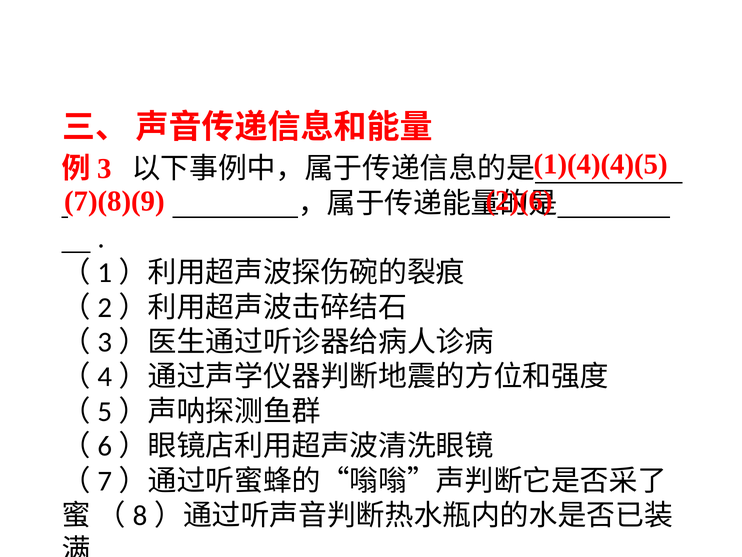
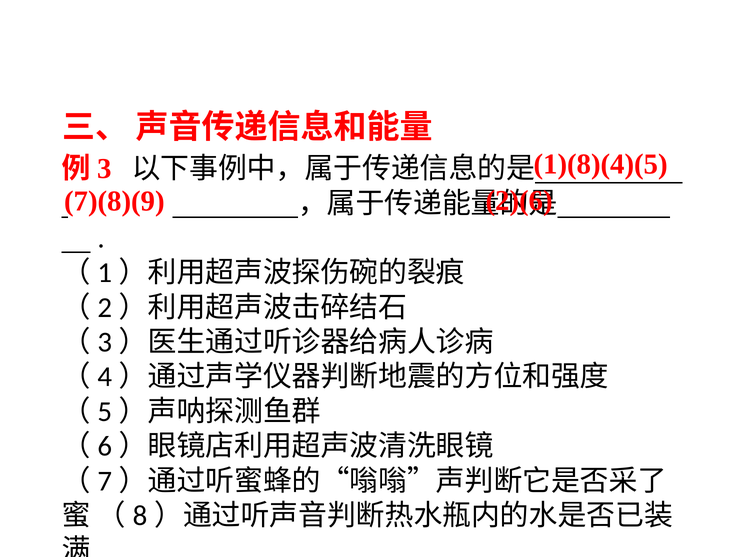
1)(4)(4)(5: 1)(4)(4)(5 -> 1)(8)(4)(5 (601, 164)
